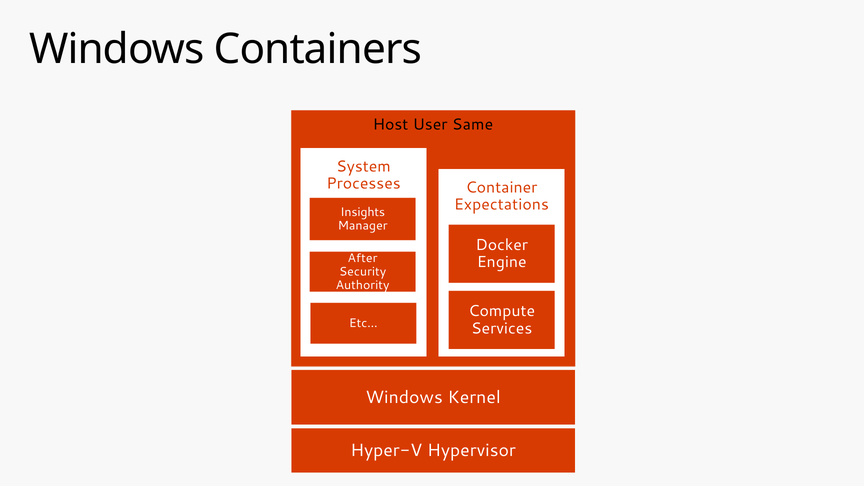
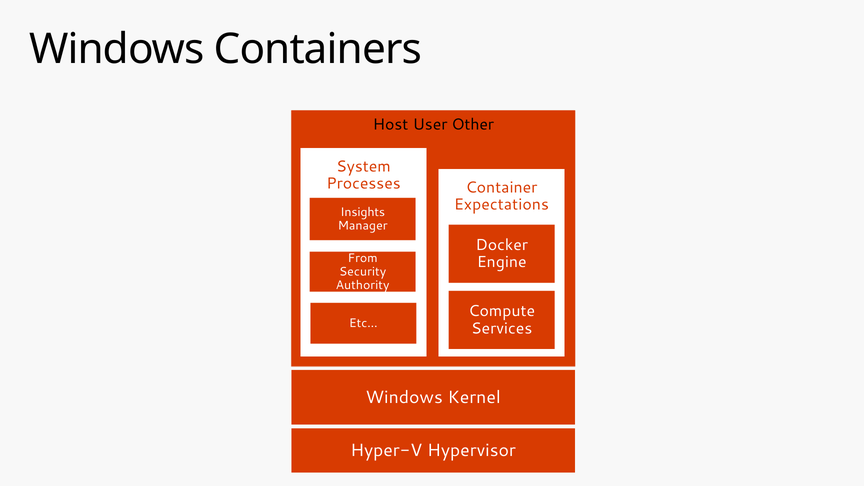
Same: Same -> Other (473, 124)
After: After -> From (363, 258)
